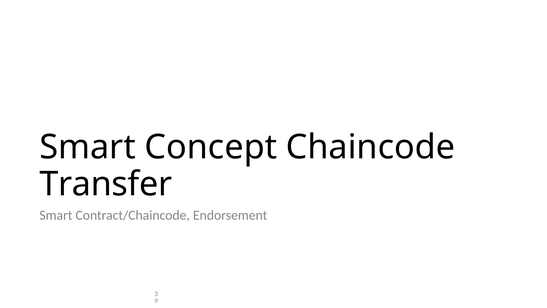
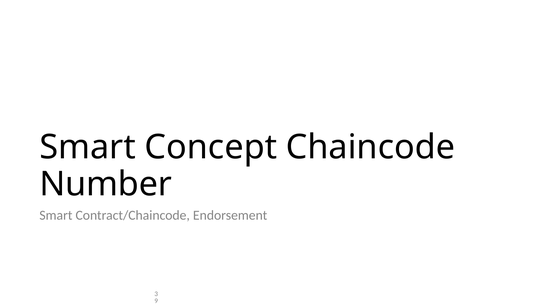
Transfer: Transfer -> Number (106, 184)
